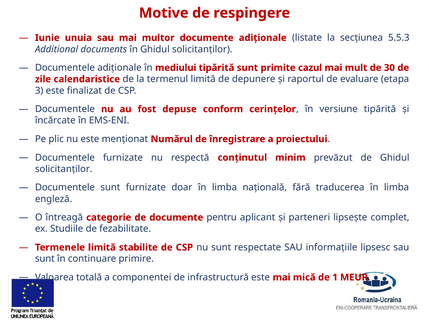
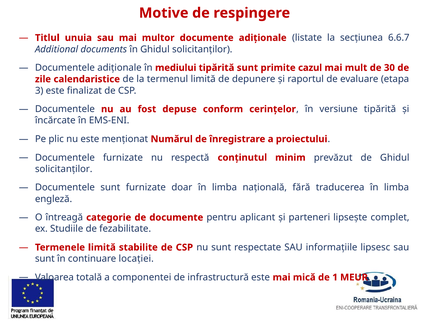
Iunie: Iunie -> Titlul (47, 38)
5.5.3: 5.5.3 -> 6.6.7 (399, 38)
primire: primire -> locației (136, 259)
